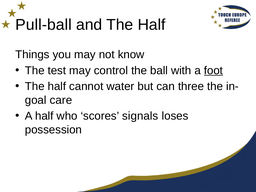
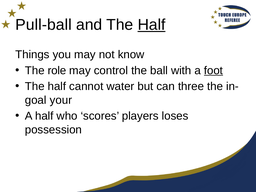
Half underline: none -> present (152, 25)
test: test -> role (57, 70)
care: care -> your (61, 100)
signals: signals -> players (140, 116)
